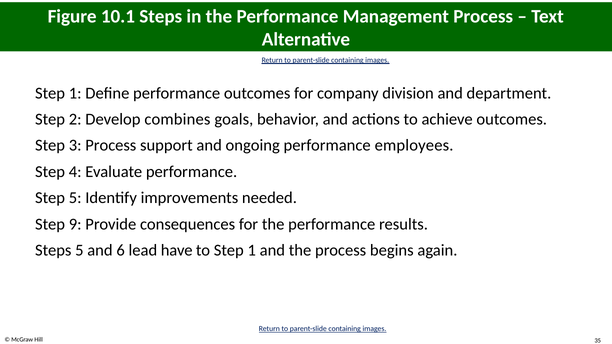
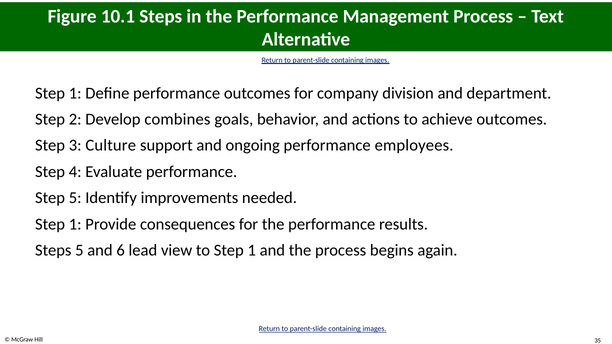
3 Process: Process -> Culture (111, 146)
9: 9 -> 1 (75, 224)
have: have -> view (177, 251)
